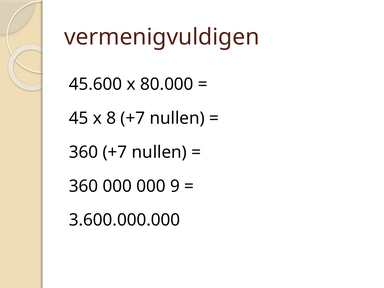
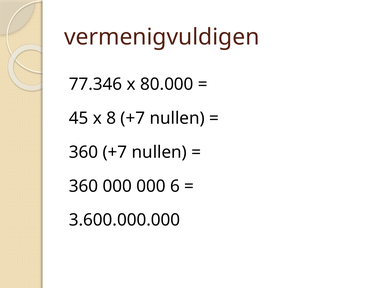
45.600: 45.600 -> 77.346 (96, 84)
9: 9 -> 6 (175, 186)
